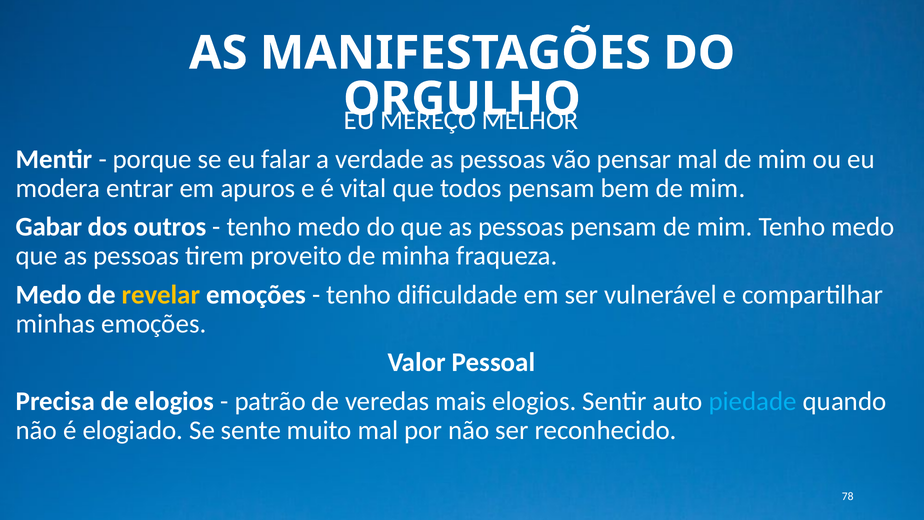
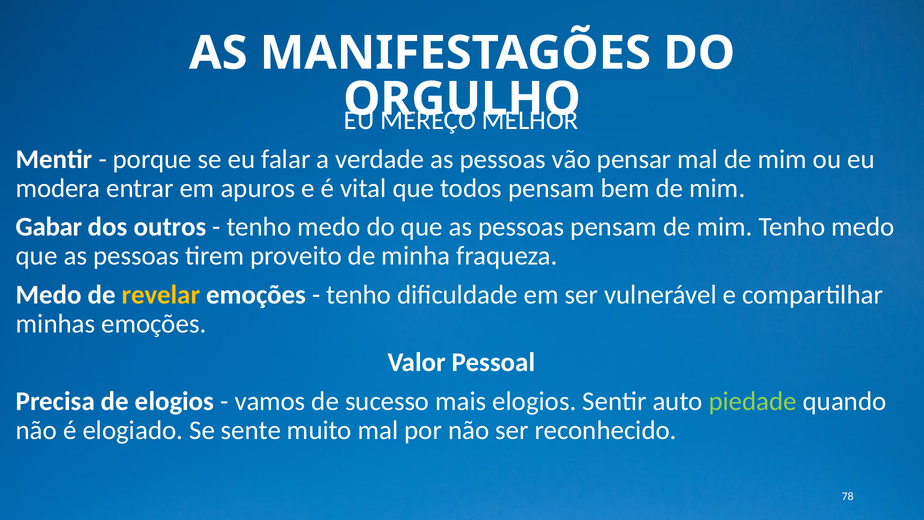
patrão: patrão -> vamos (270, 401)
veredas: veredas -> sucesso (387, 401)
piedade colour: light blue -> light green (753, 401)
